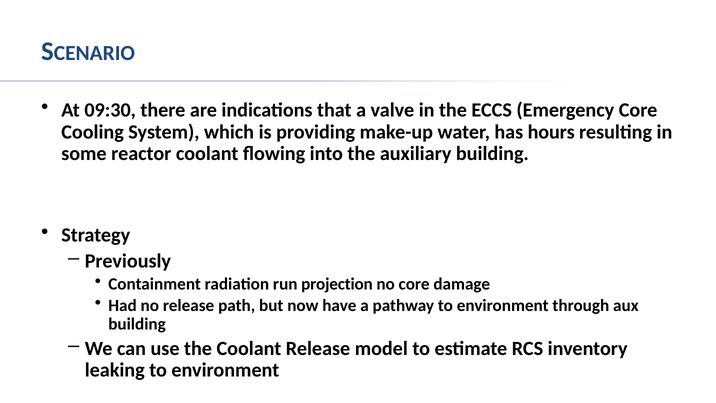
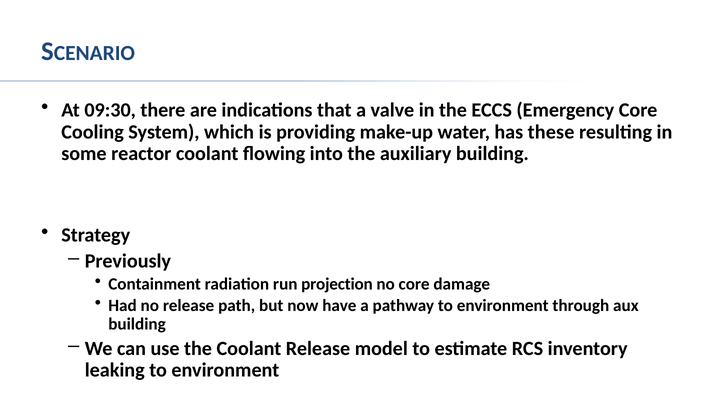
hours: hours -> these (551, 132)
